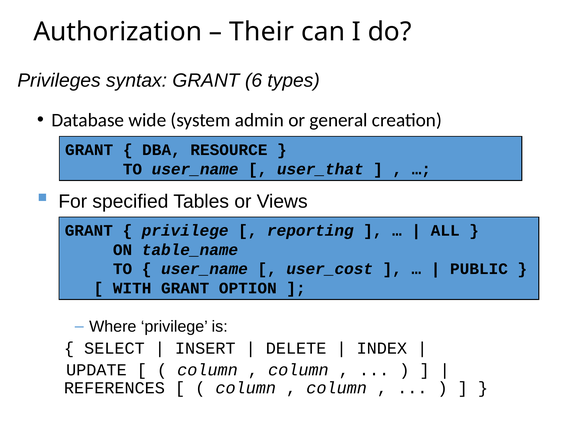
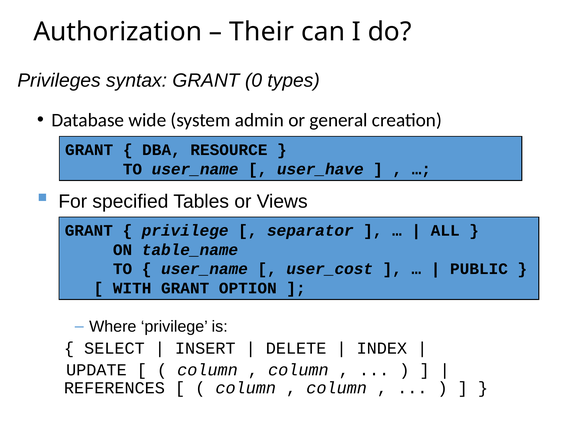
6: 6 -> 0 (254, 81)
user_that: user_that -> user_have (320, 169)
reporting: reporting -> separator (310, 231)
